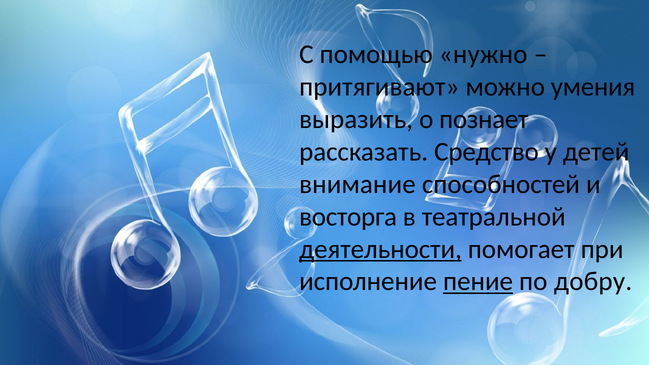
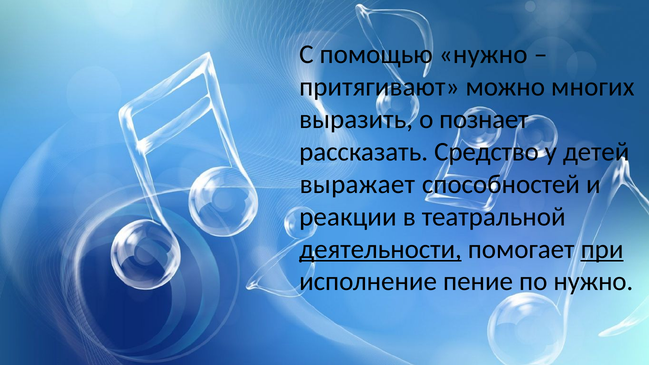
умения: умения -> многих (593, 87)
внимание: внимание -> выражает (357, 184)
восторга: восторга -> реакции (348, 217)
при underline: none -> present (602, 249)
пение underline: present -> none (478, 282)
по добру: добру -> нужно (593, 282)
